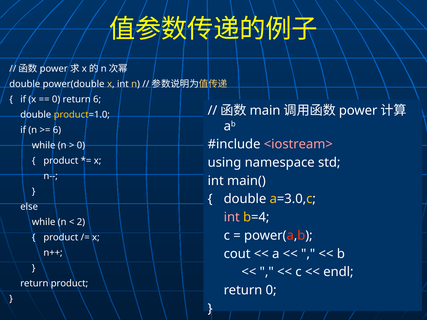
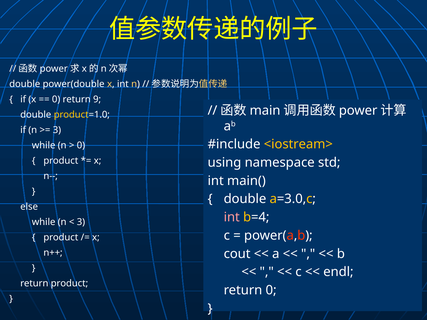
return 6: 6 -> 9 (97, 100)
6: 6 -> 3 (57, 130)
<iostream> colour: pink -> yellow (298, 144)
2: 2 -> 3 (81, 222)
